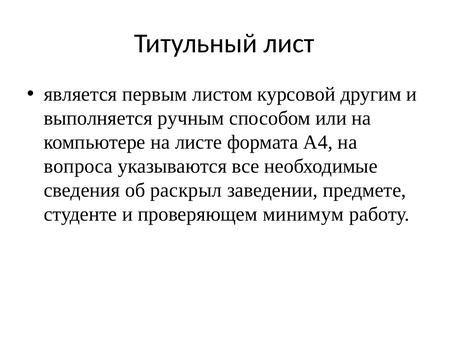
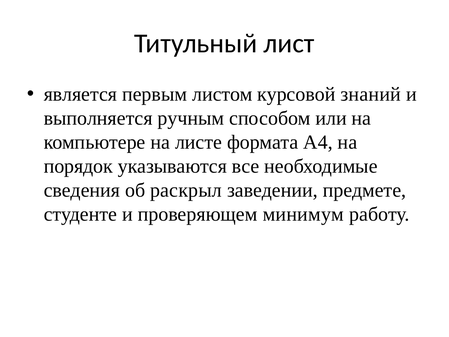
другим: другим -> знаний (371, 94)
вопроса: вопроса -> порядок (78, 166)
